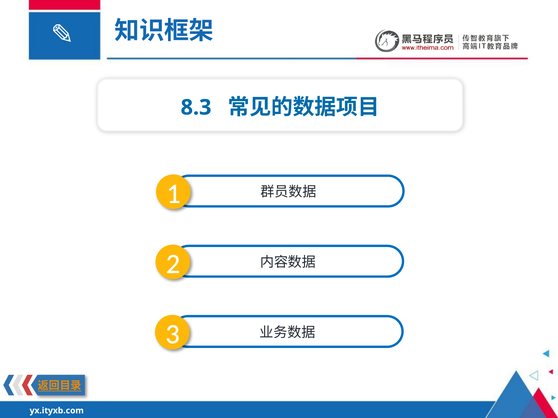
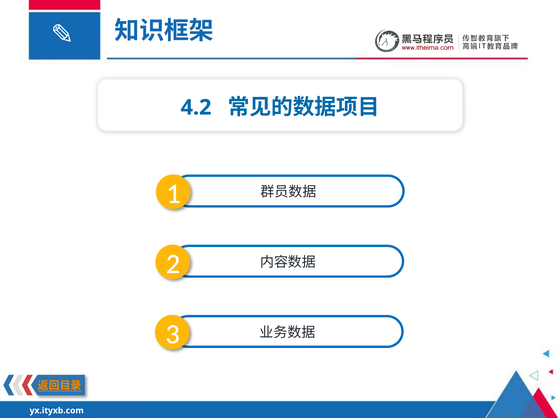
8.3: 8.3 -> 4.2 (196, 108)
